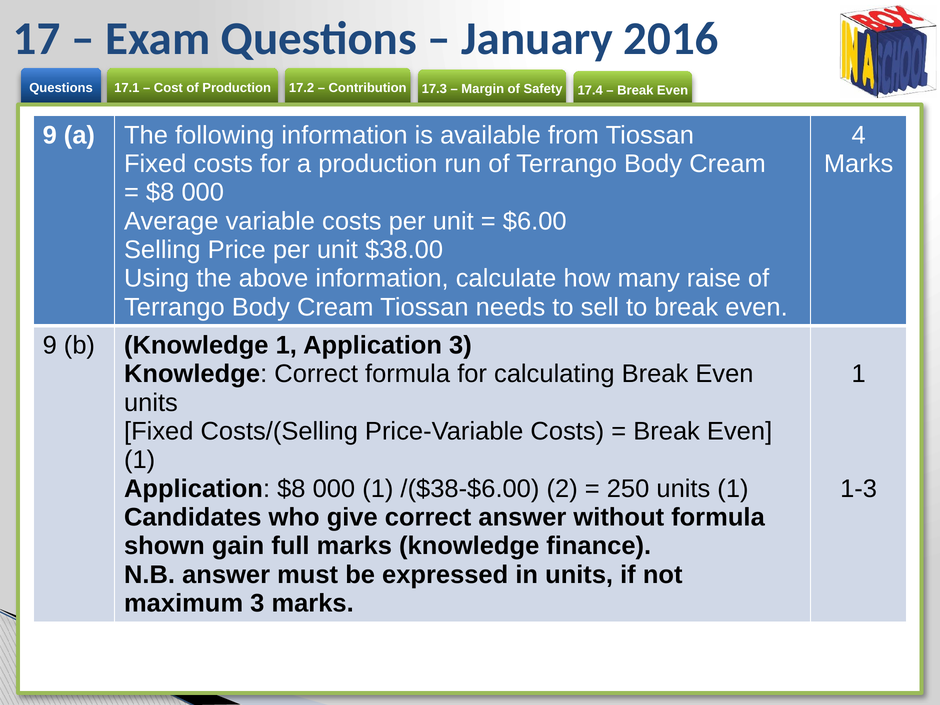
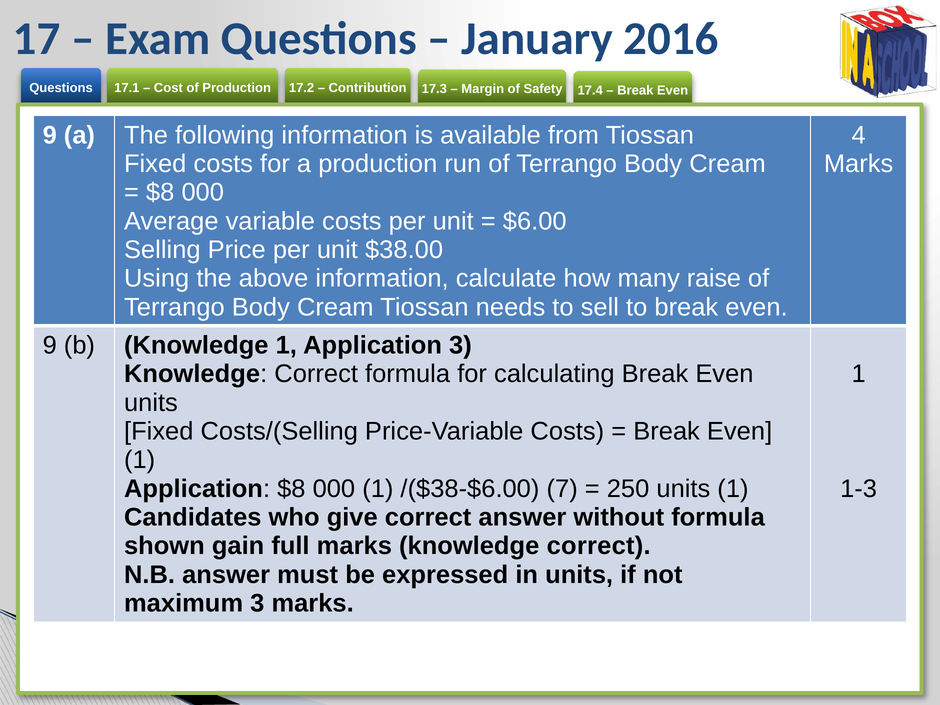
2: 2 -> 7 (562, 489)
marks knowledge finance: finance -> correct (599, 546)
